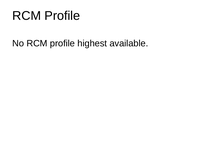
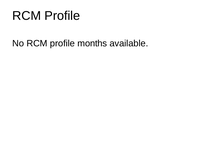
highest: highest -> months (92, 43)
